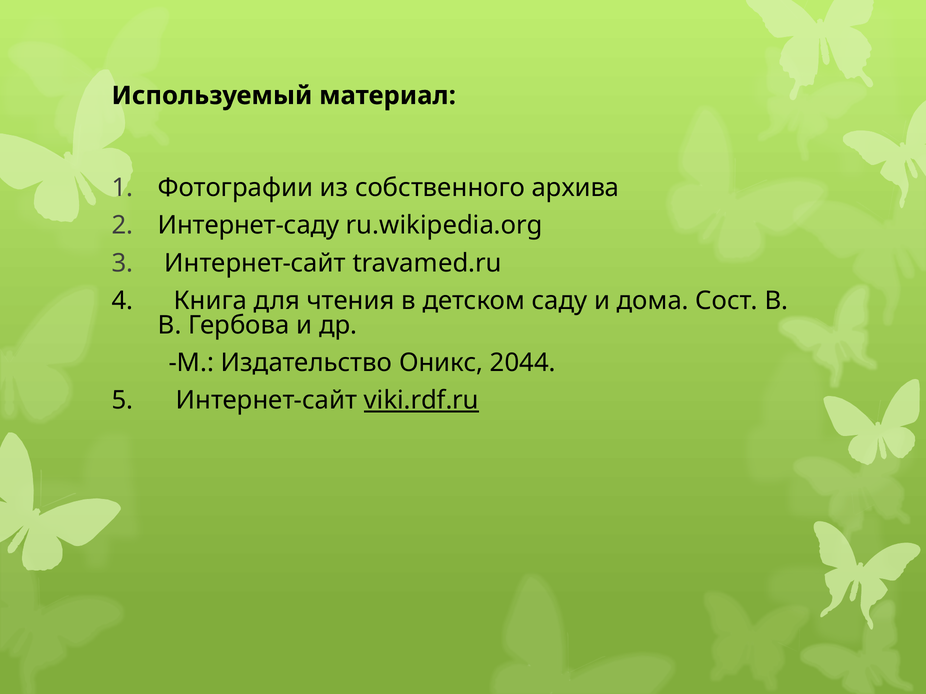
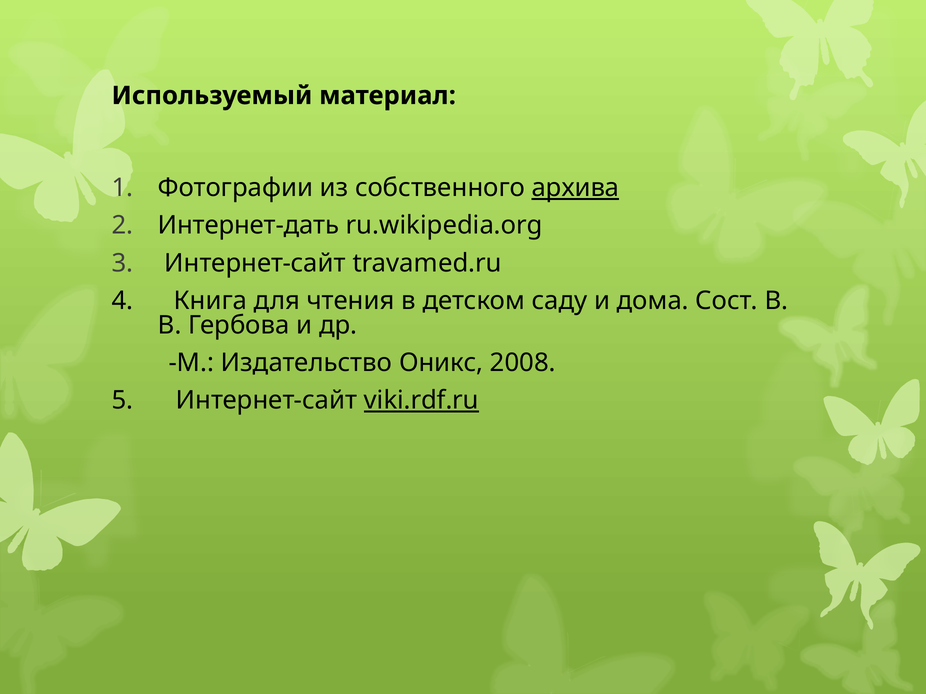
архива underline: none -> present (575, 188)
Интернет-саду: Интернет-саду -> Интернет-дать (249, 226)
2044: 2044 -> 2008 (523, 363)
